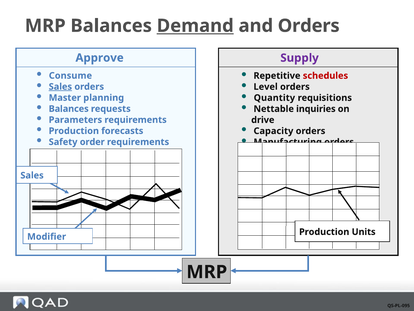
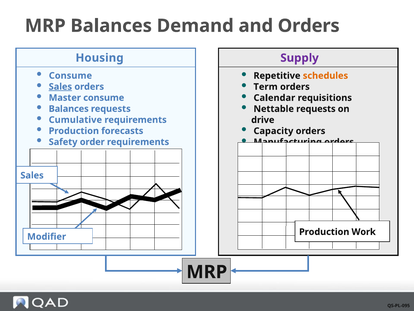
Demand underline: present -> none (195, 26)
Approve: Approve -> Housing (100, 58)
schedules colour: red -> orange (325, 76)
Level: Level -> Term (266, 87)
Master planning: planning -> consume (104, 98)
Quantity: Quantity -> Calendar (274, 98)
Nettable inquiries: inquiries -> requests (316, 109)
Parameters: Parameters -> Cumulative (75, 120)
Units: Units -> Work (364, 232)
